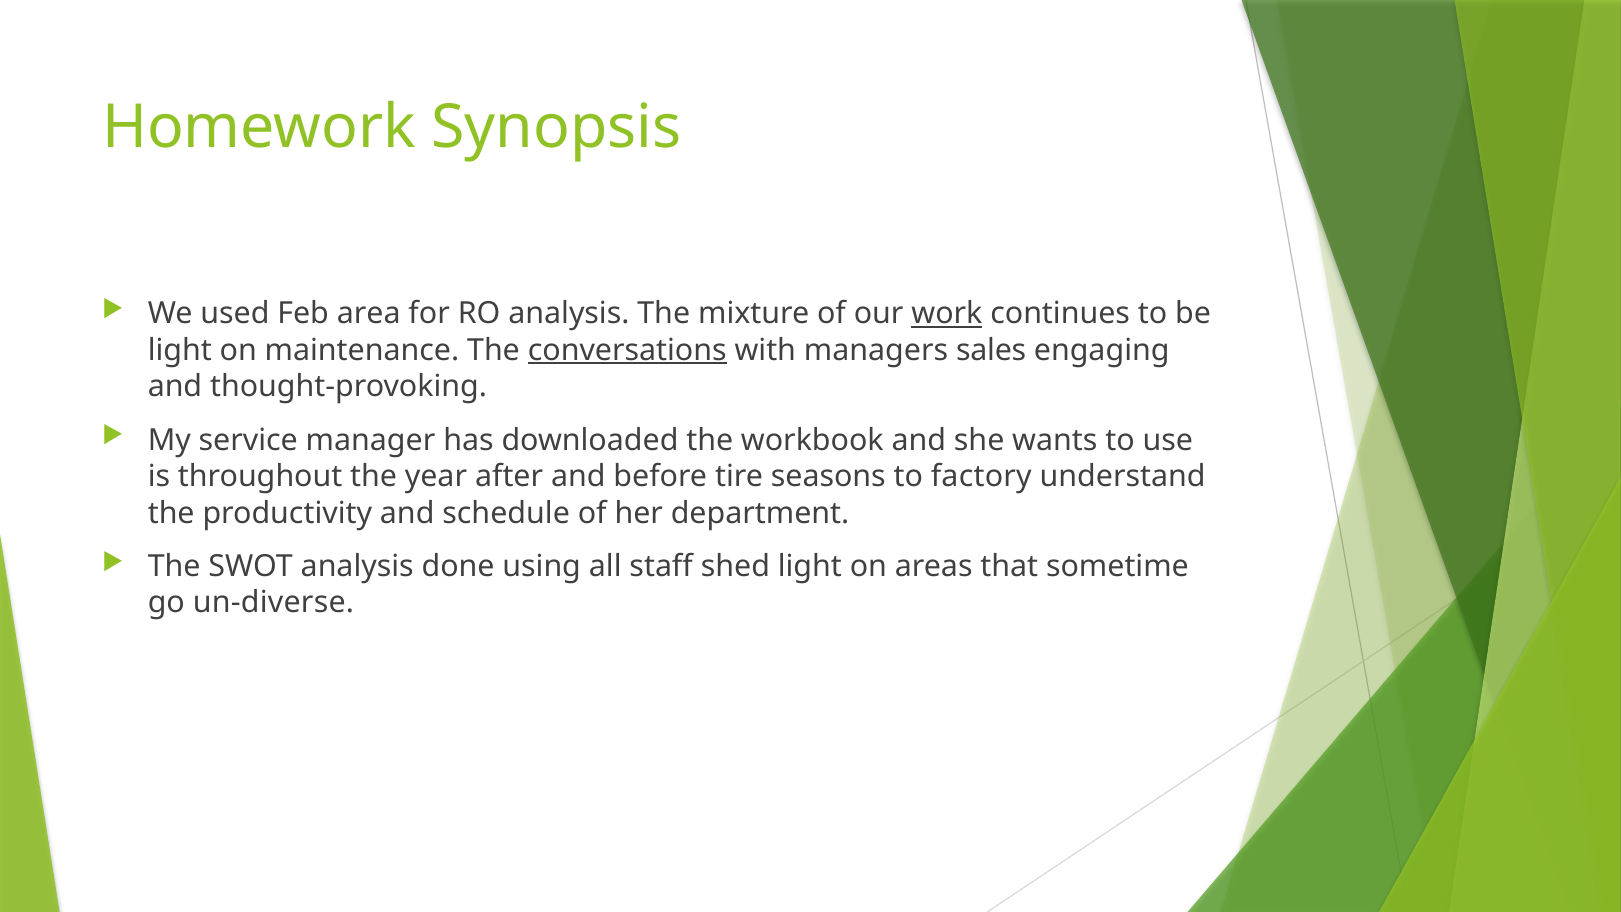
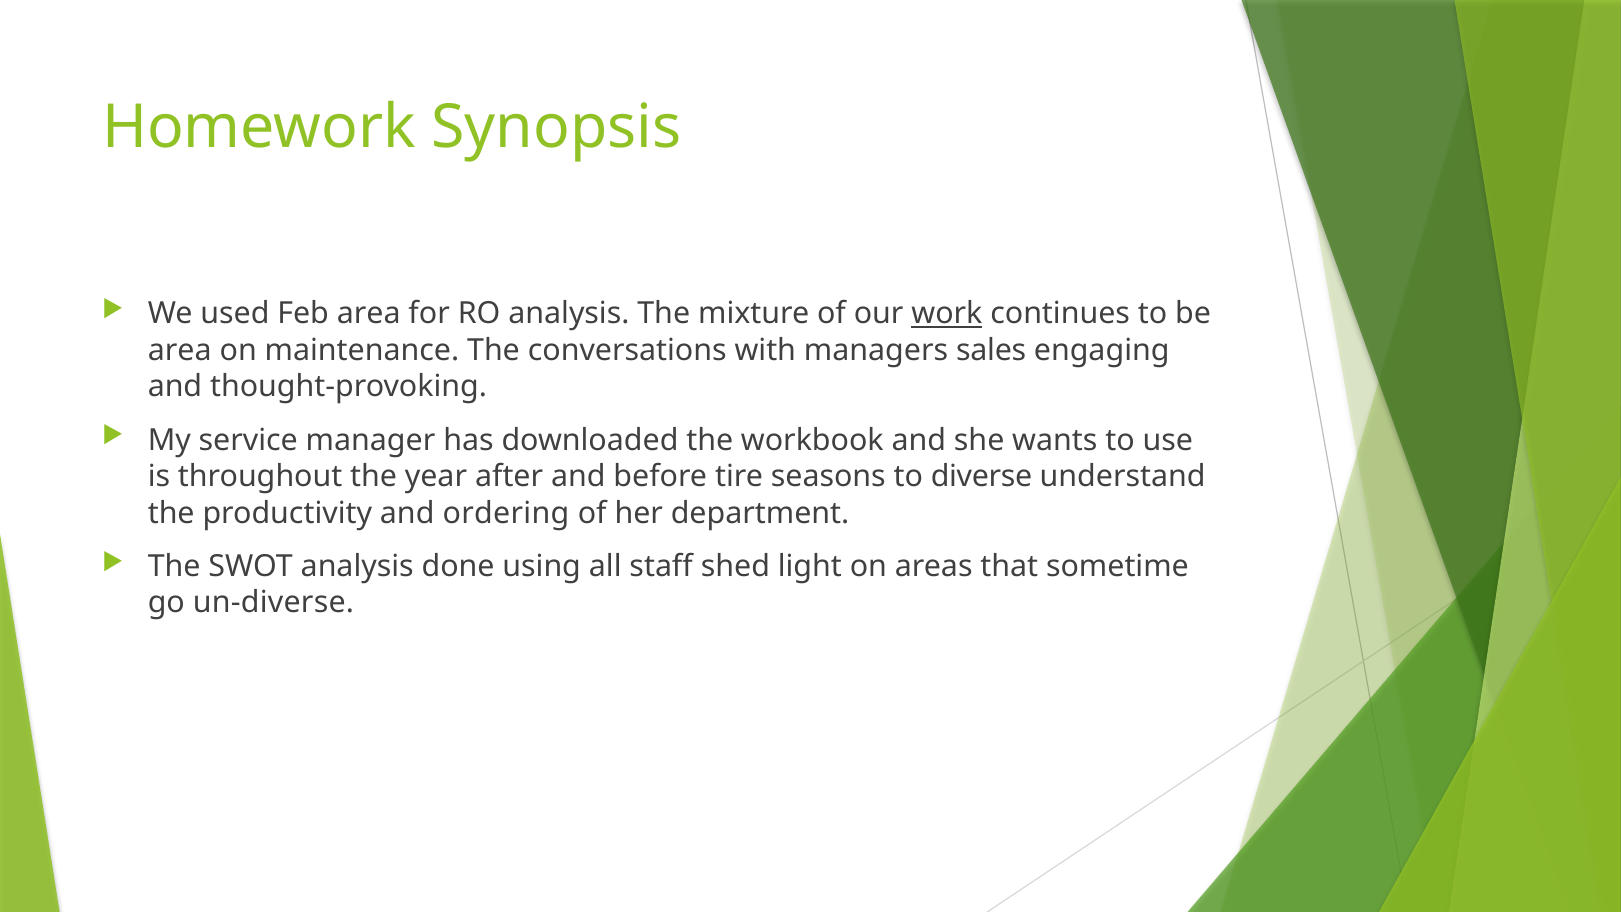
light: light -> area (180, 350)
conversations underline: present -> none (627, 350)
factory: factory -> diverse (982, 477)
schedule: schedule -> ordering (506, 513)
